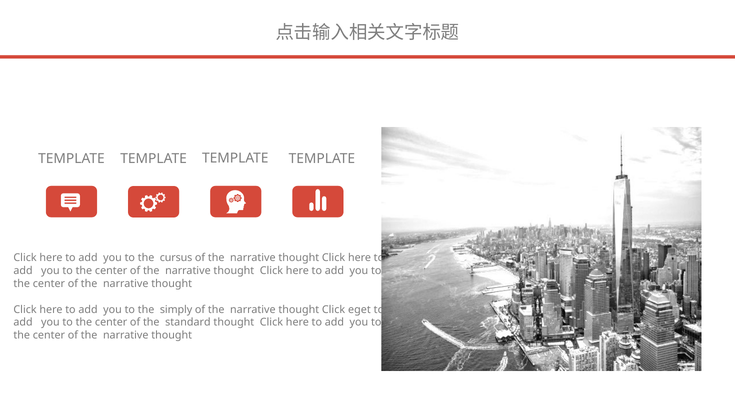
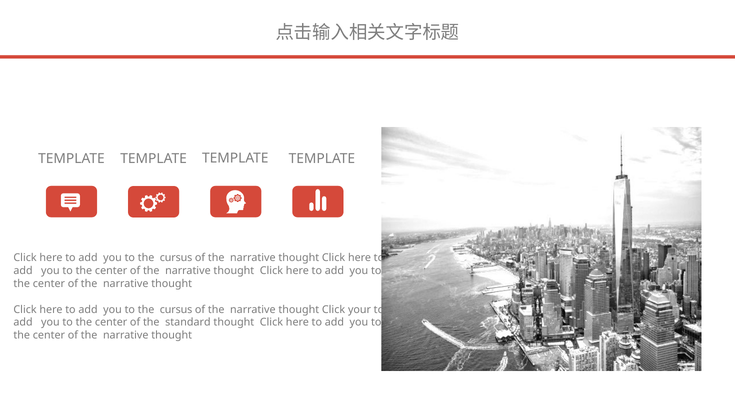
simply: simply -> cursus (176, 309)
eget: eget -> your (359, 309)
